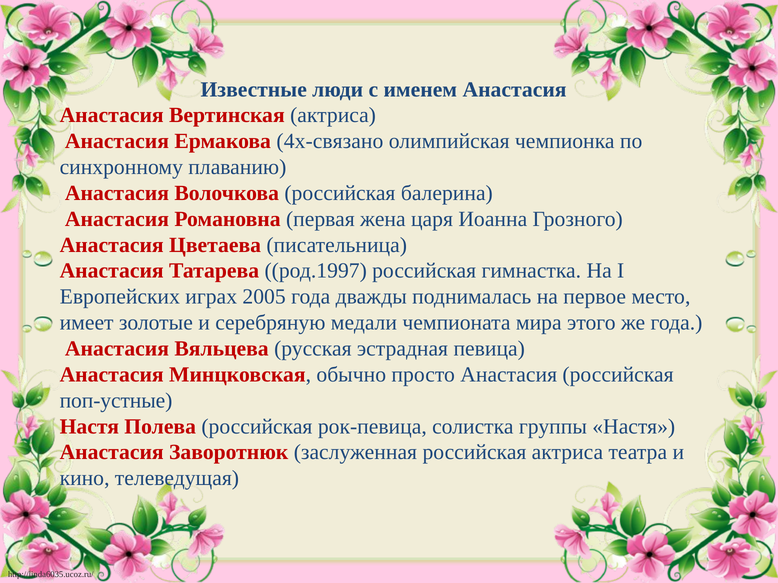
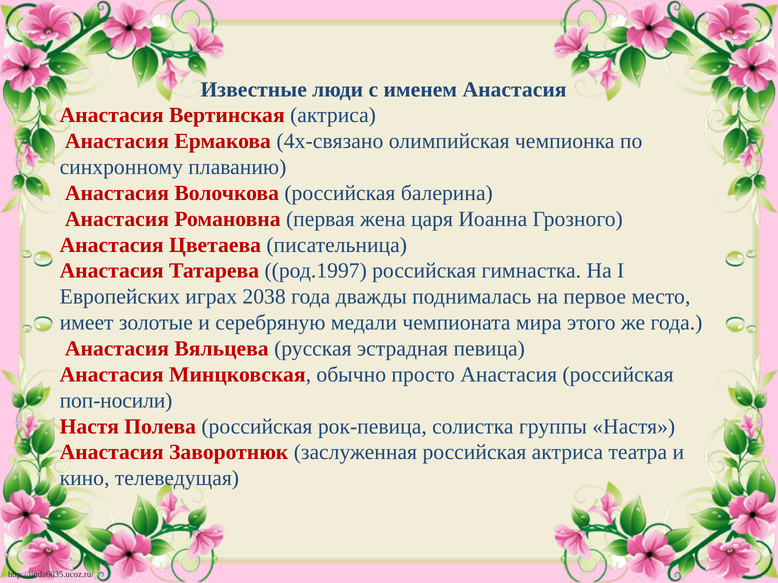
2005: 2005 -> 2038 (264, 297)
поп-устные: поп-устные -> поп-носили (116, 401)
